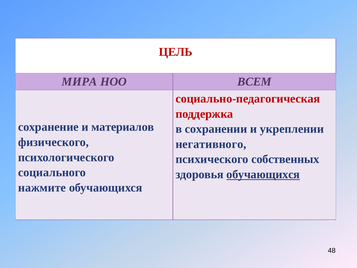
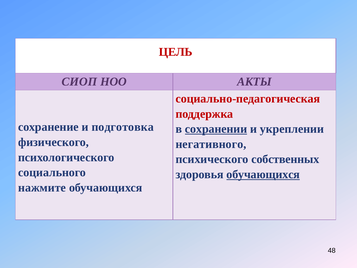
МИРА: МИРА -> СИОП (79, 82)
ВСЕМ: ВСЕМ -> АКТЫ (254, 82)
материалов: материалов -> подготовка (123, 127)
сохранении underline: none -> present (216, 129)
